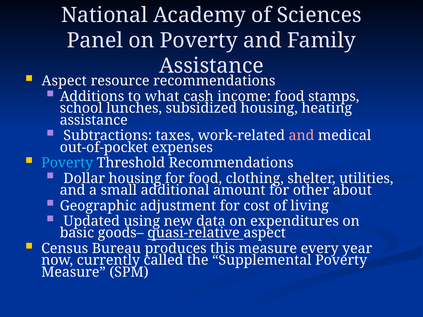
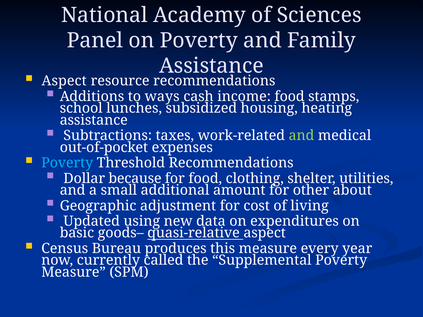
what: what -> ways (162, 96)
and colour: pink -> light green (301, 136)
Dollar housing: housing -> because (135, 179)
